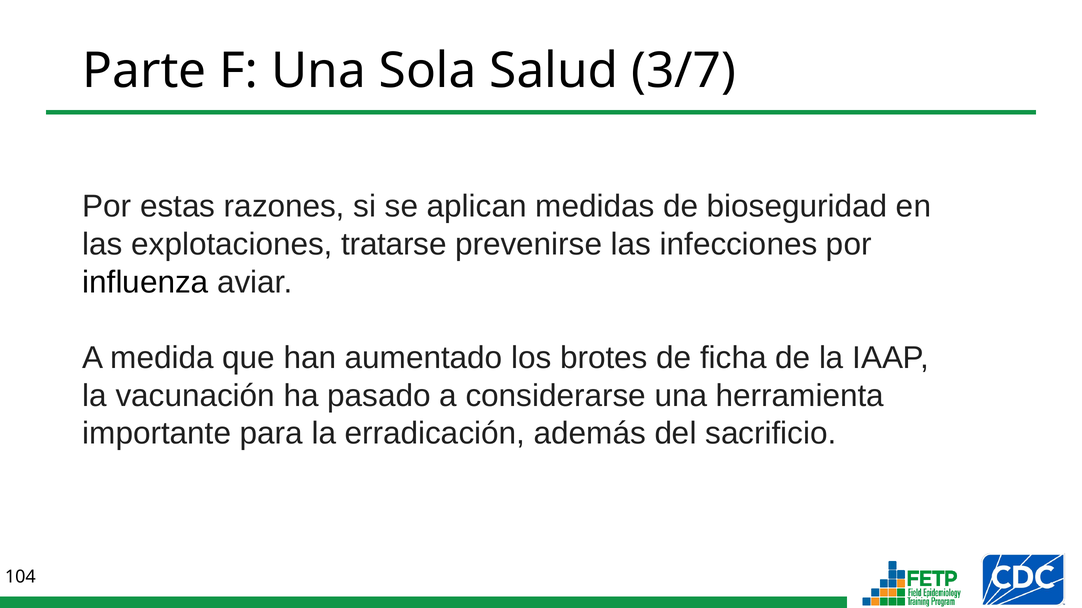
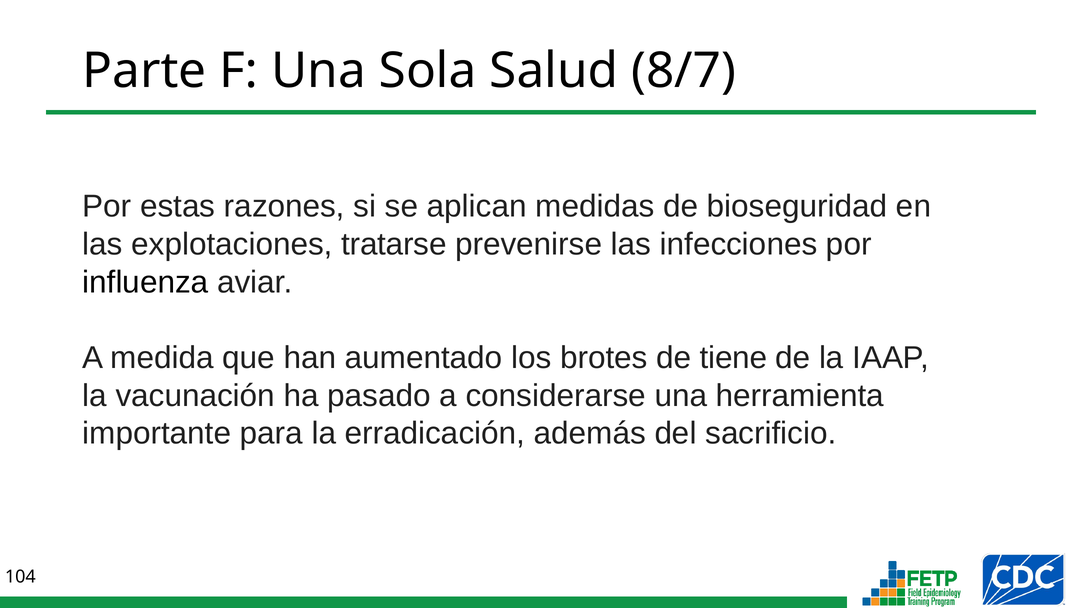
3/7: 3/7 -> 8/7 (684, 71)
ficha: ficha -> tiene (734, 358)
